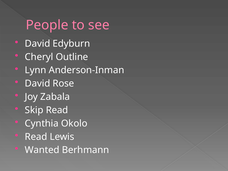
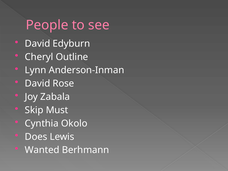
Skip Read: Read -> Must (57, 110)
Read: Read -> Does (36, 137)
